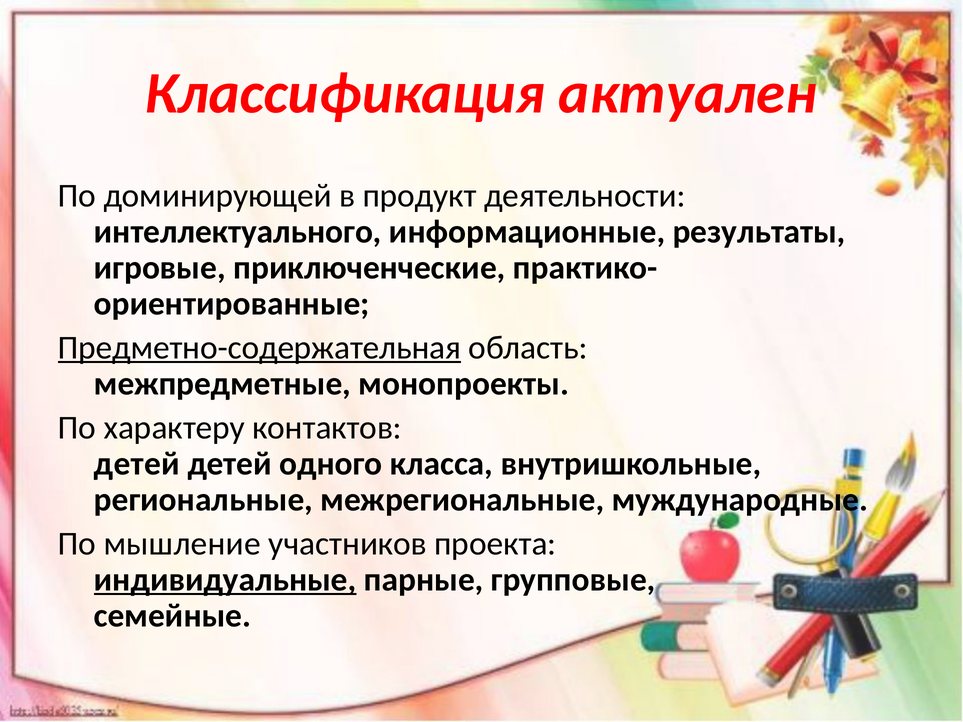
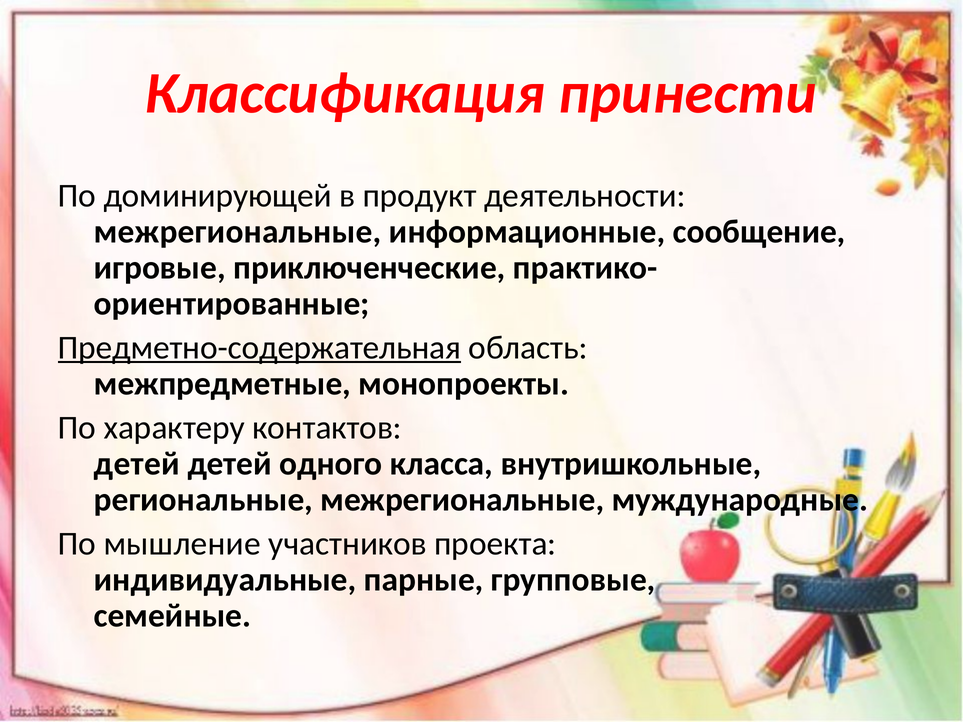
актуален: актуален -> принести (688, 93)
интеллектуального: интеллектуального -> межрегиональные (238, 232)
результаты: результаты -> сообщение (759, 232)
индивидуальные underline: present -> none (225, 580)
